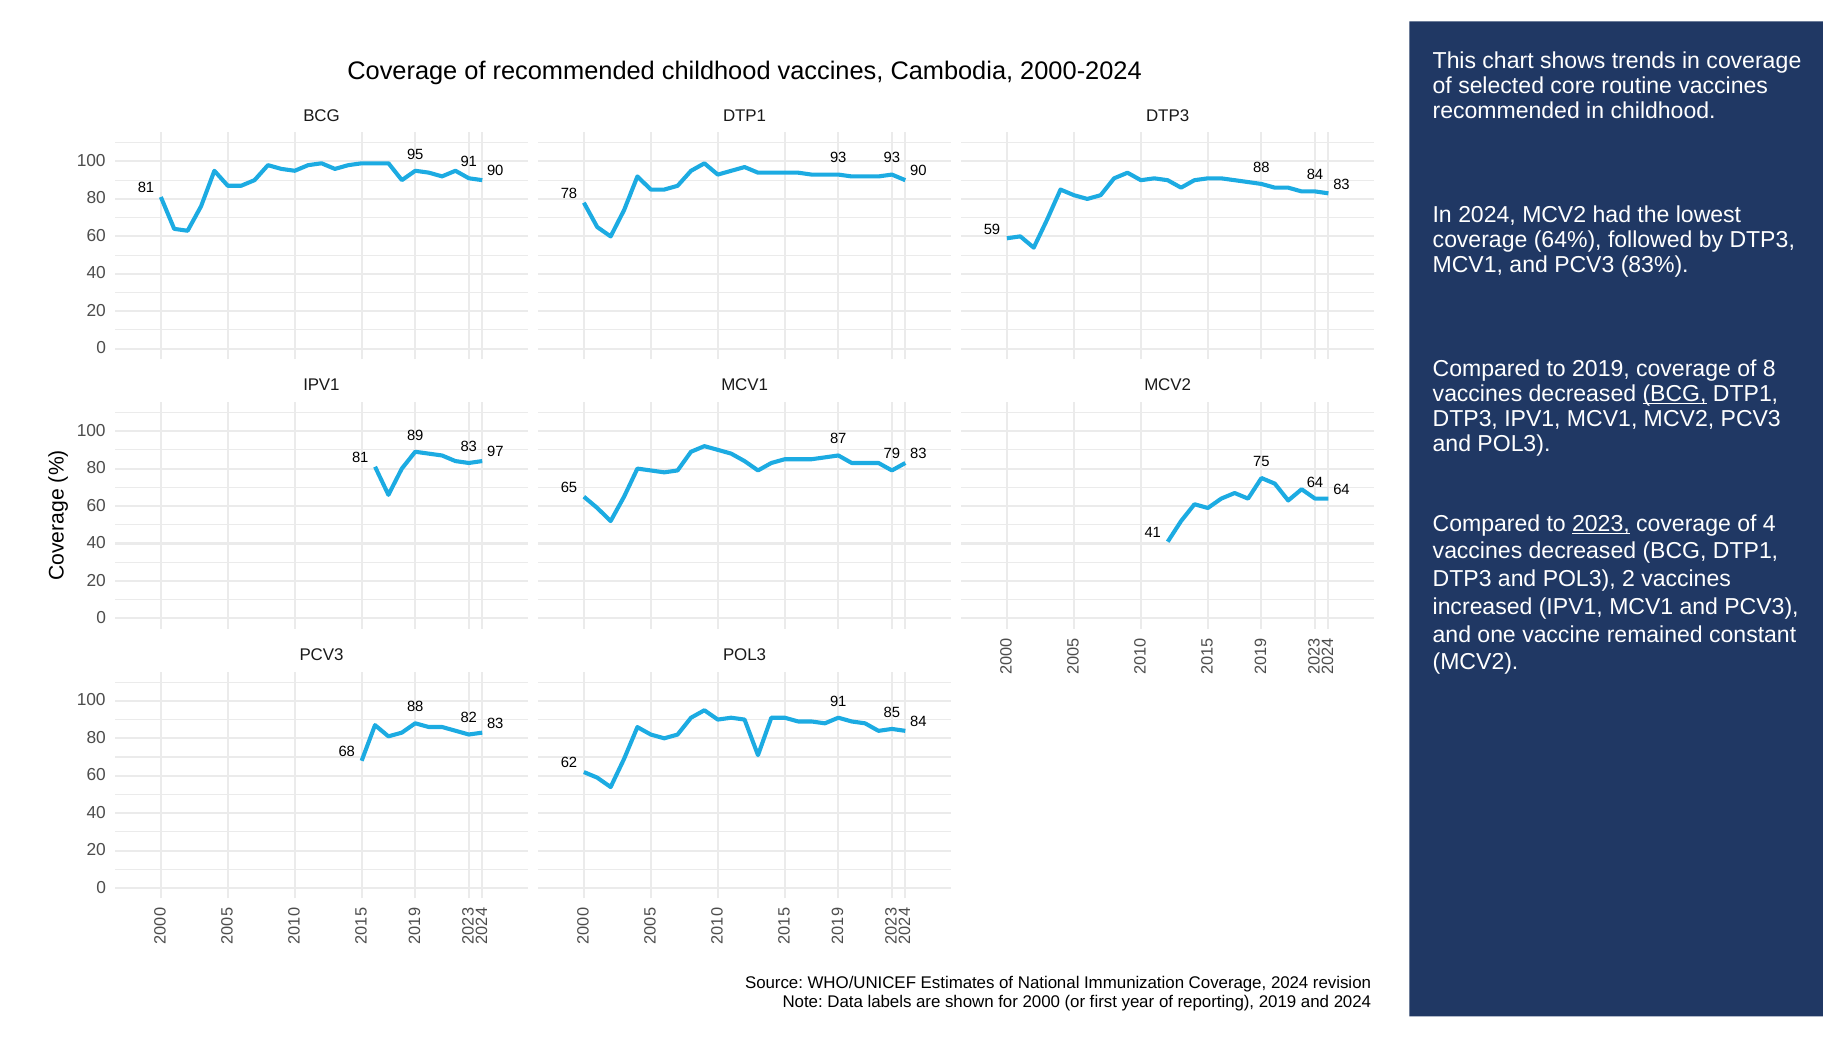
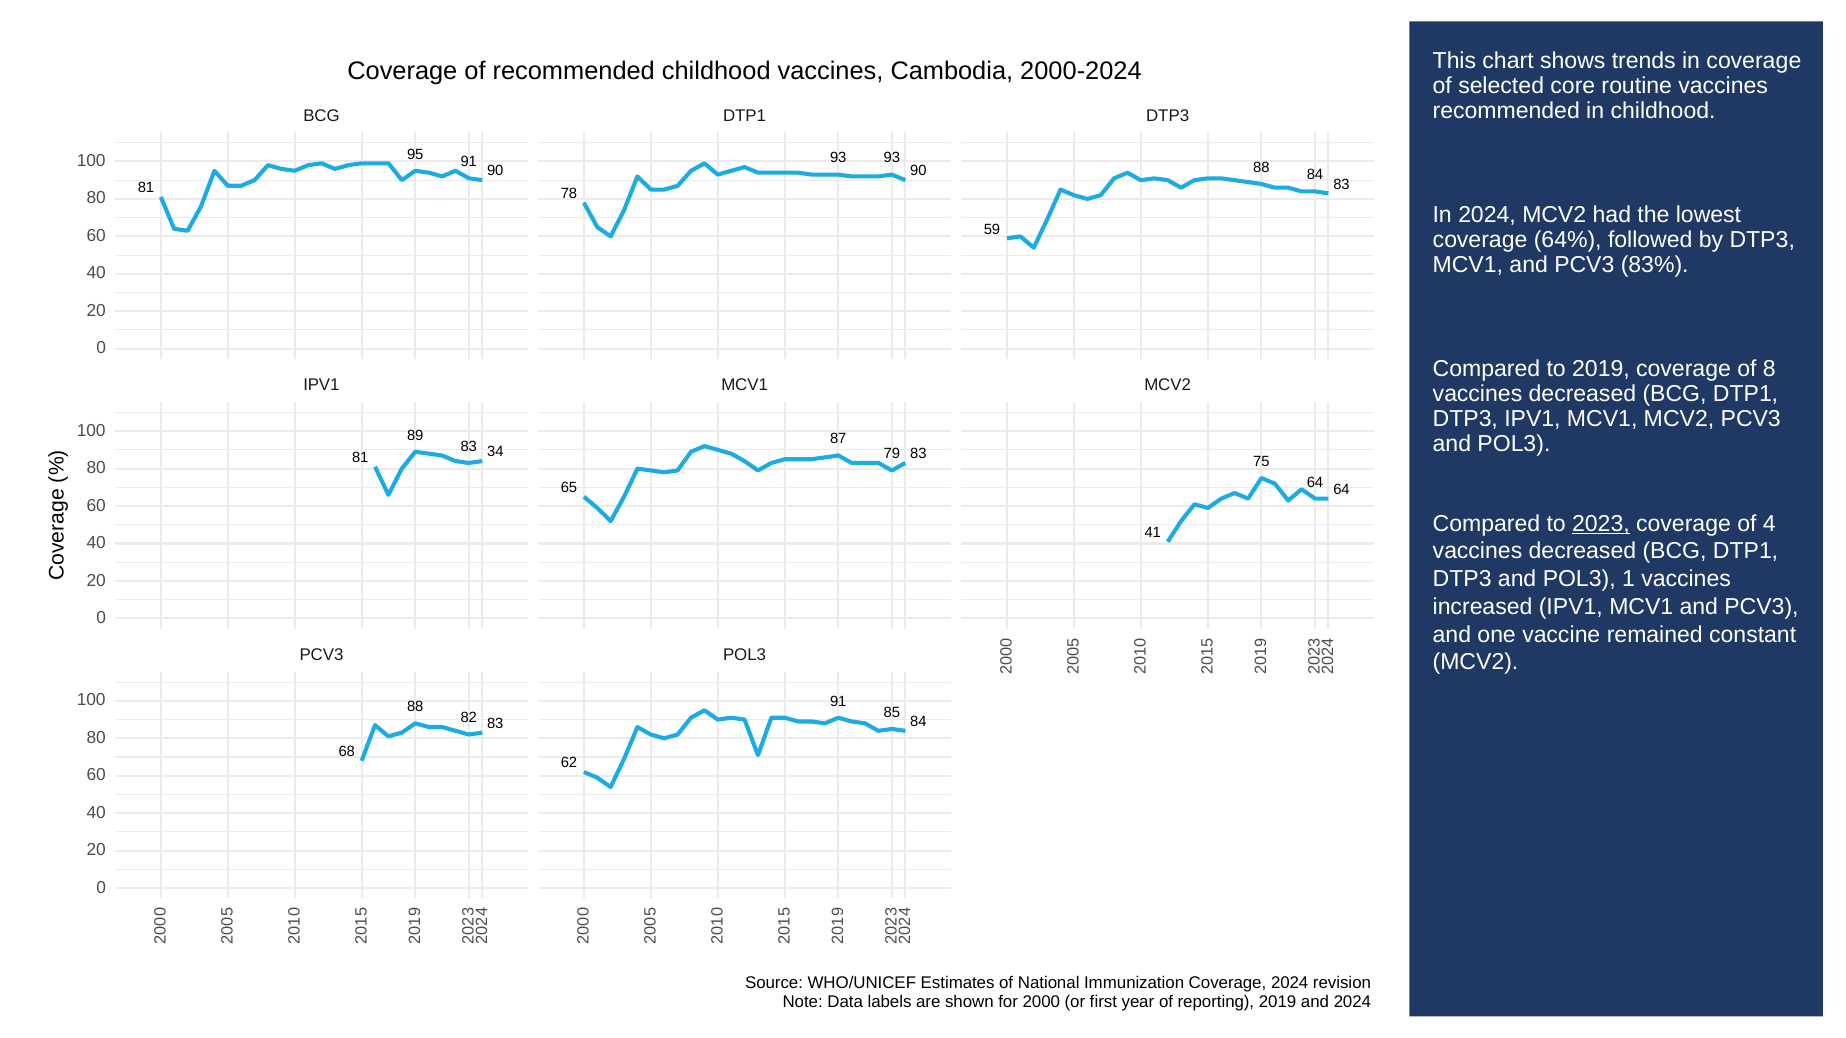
BCG underline: present -> none (1675, 394)
97: 97 -> 34 (495, 452)
POL3 2: 2 -> 1 (1628, 579)
